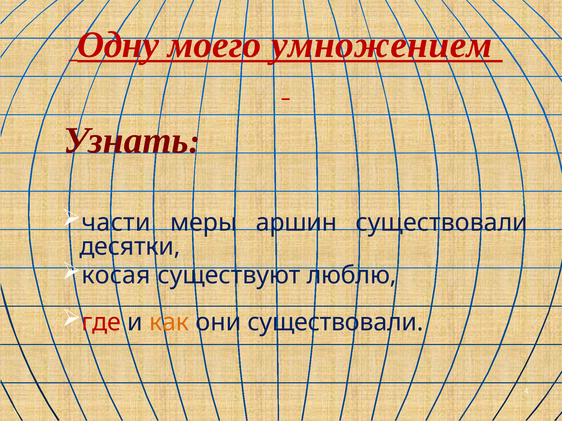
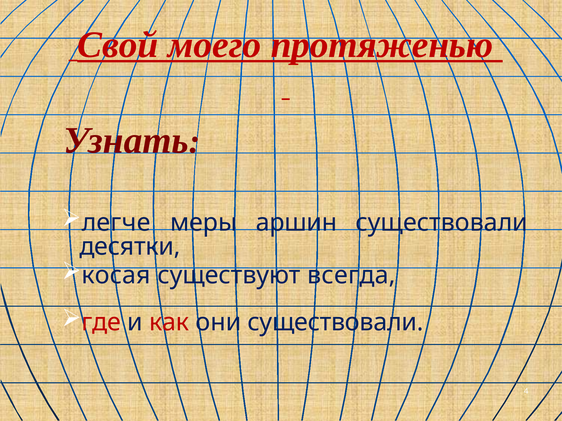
Одну: Одну -> Свой (118, 45)
умножением: умножением -> протяженью (382, 45)
части: части -> легче (116, 223)
люблю: люблю -> всегда (351, 276)
как colour: orange -> red (169, 323)
